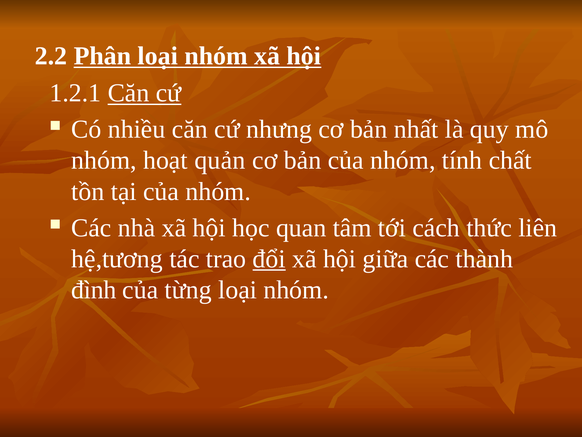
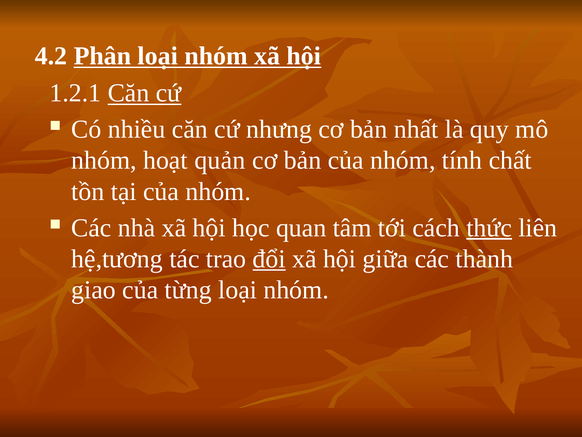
2.2: 2.2 -> 4.2 (51, 56)
thức underline: none -> present (489, 228)
đình: đình -> giao (94, 290)
